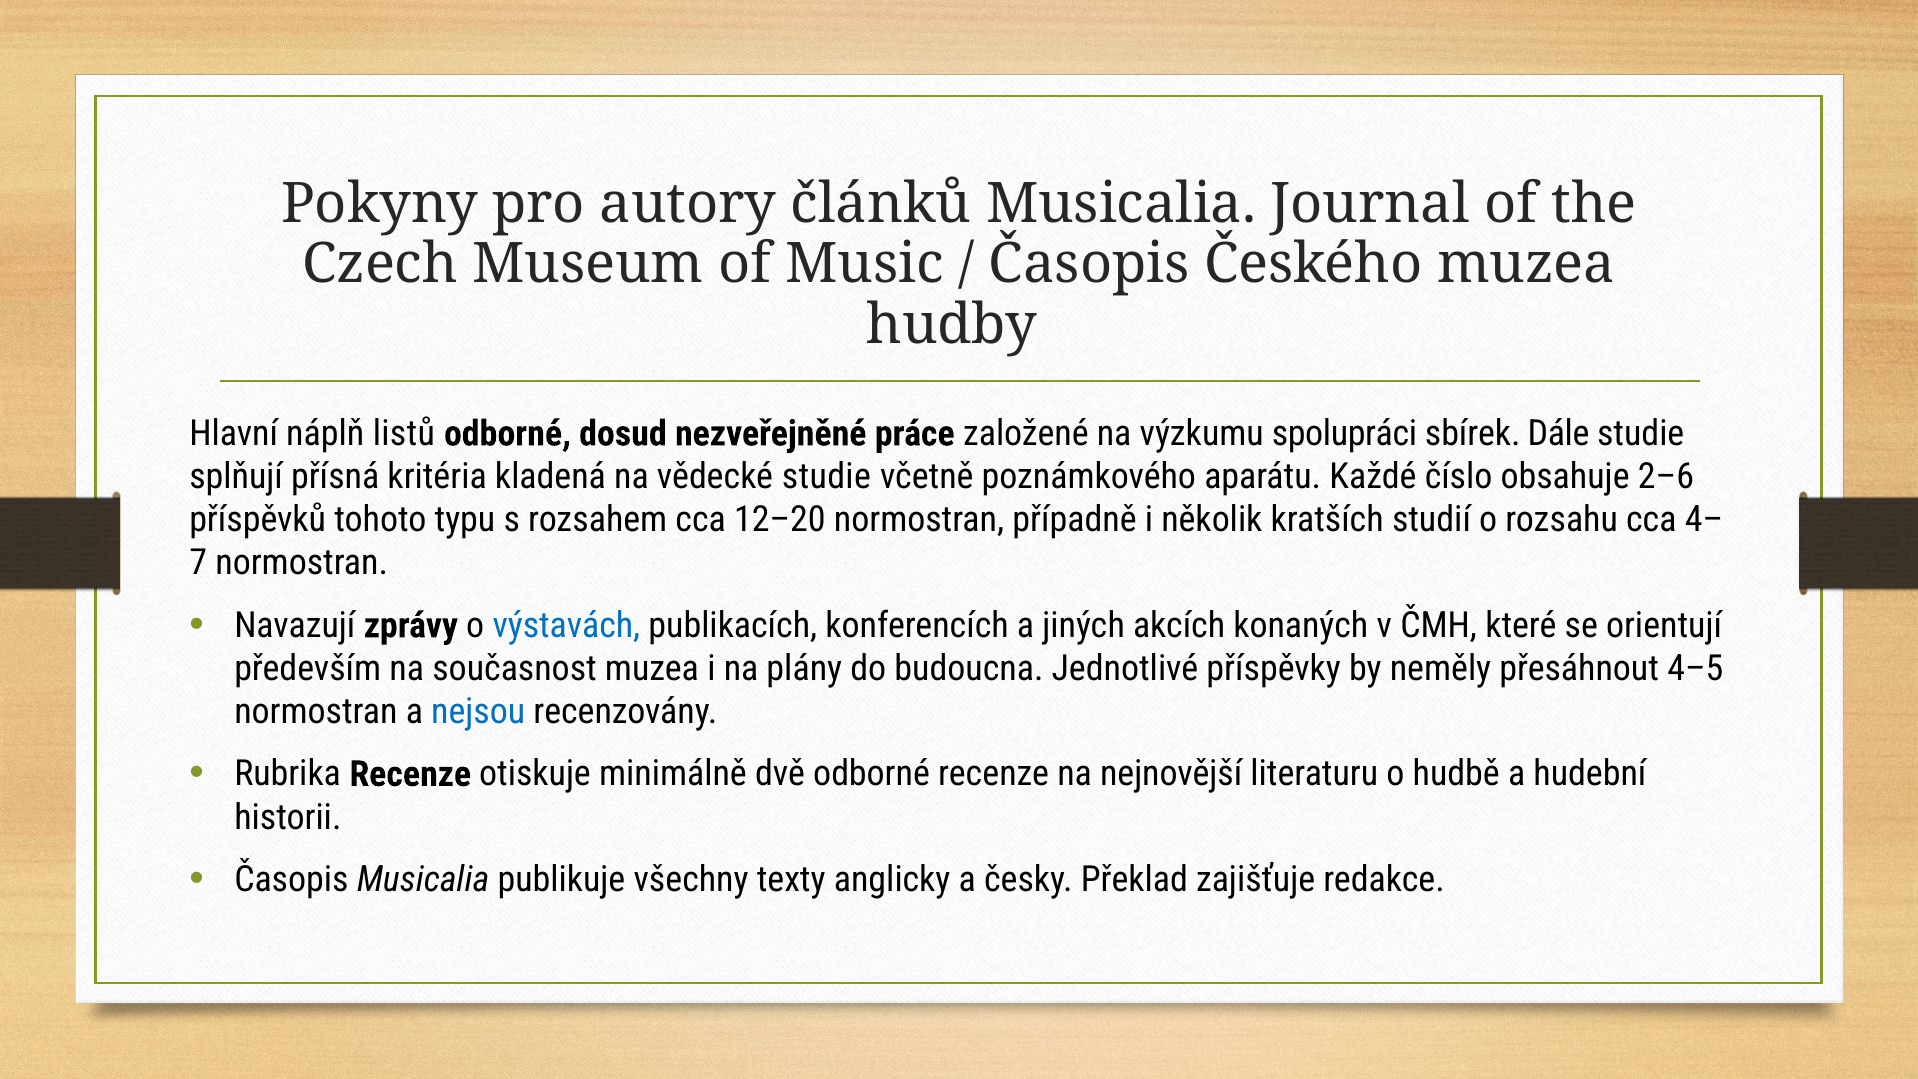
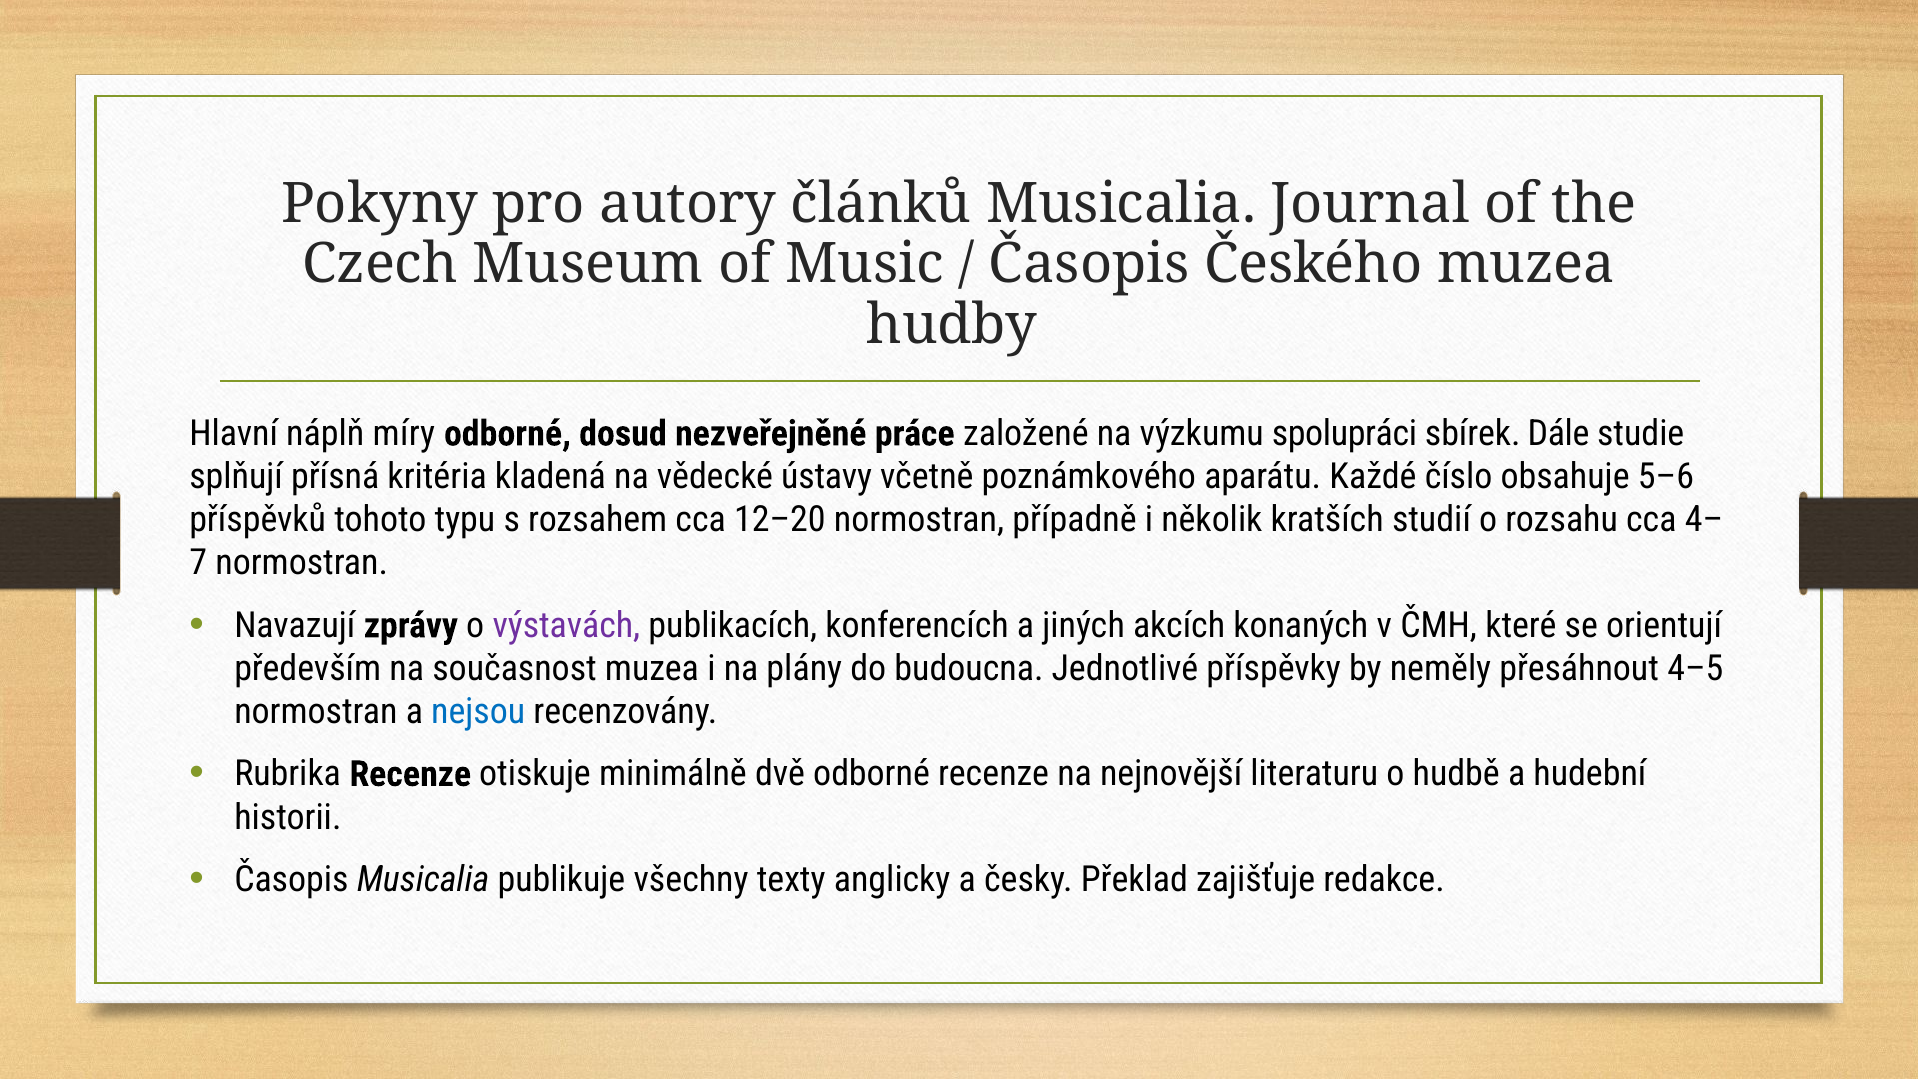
listů: listů -> míry (404, 434)
vědecké studie: studie -> ústavy (827, 477)
2–6: 2–6 -> 5–6 (1666, 477)
výstavách colour: blue -> purple (566, 625)
